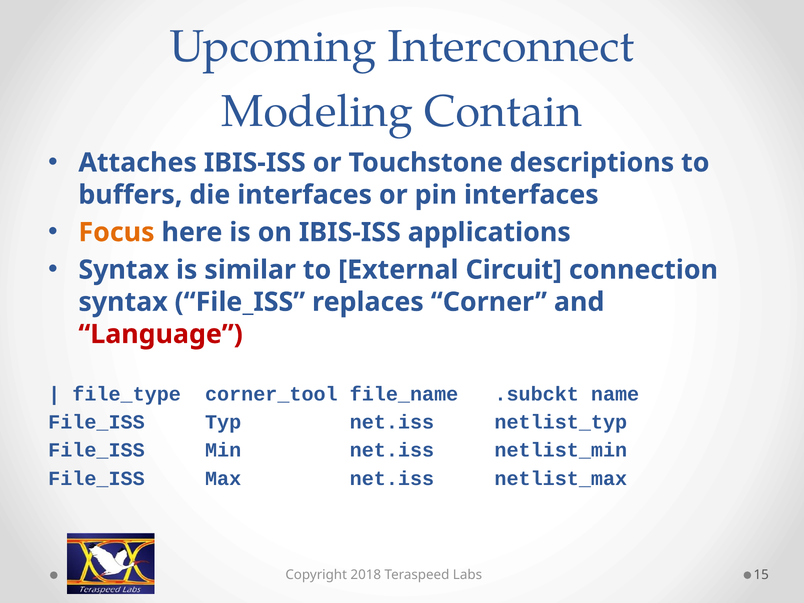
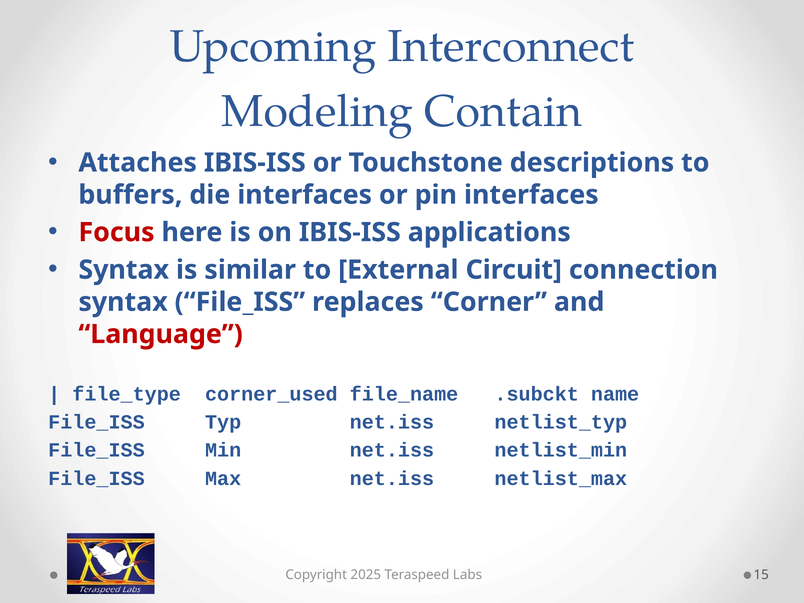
Focus colour: orange -> red (116, 232)
corner_tool: corner_tool -> corner_used (271, 394)
2018: 2018 -> 2025 (366, 575)
